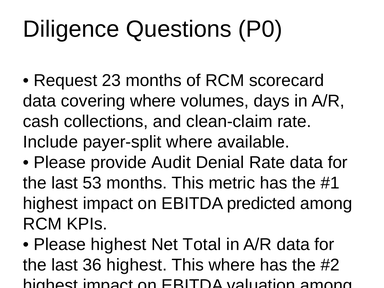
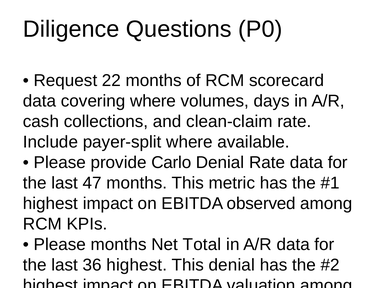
23: 23 -> 22 (111, 81)
Audit: Audit -> Carlo (171, 162)
53: 53 -> 47 (92, 183)
predicted: predicted -> observed (261, 203)
Please highest: highest -> months (119, 244)
This where: where -> denial (232, 265)
